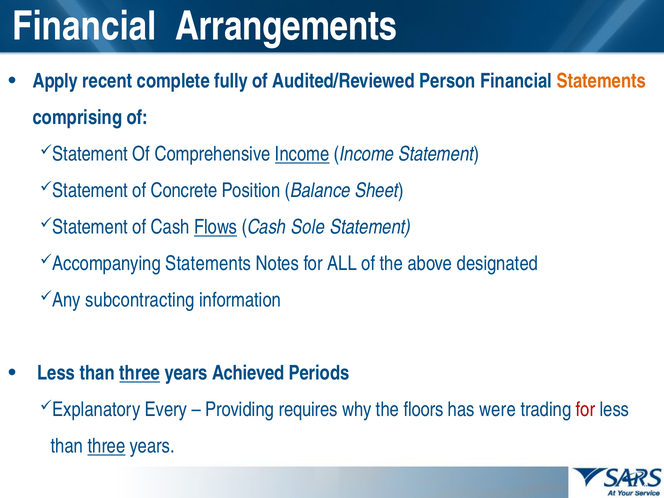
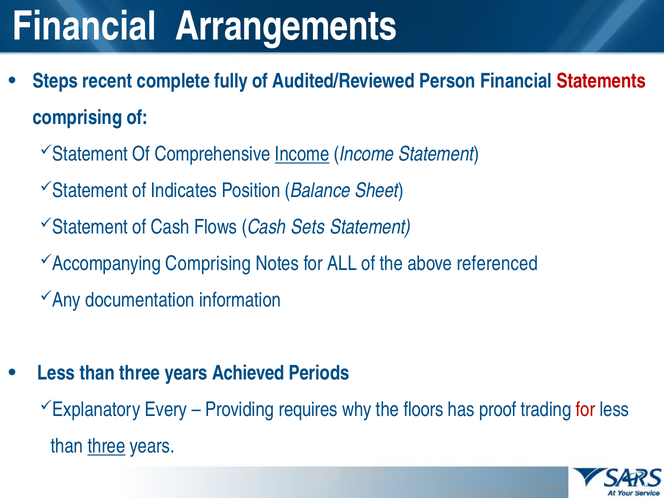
Apply: Apply -> Steps (55, 81)
Statements colour: orange -> red (601, 81)
Concrete: Concrete -> Indicates (184, 191)
Flows underline: present -> none (216, 227)
Sole: Sole -> Sets (308, 227)
Statements: Statements -> Comprising (208, 264)
designated: designated -> referenced (497, 264)
subcontracting: subcontracting -> documentation (140, 300)
three underline: present -> none (140, 373)
were: were -> proof (498, 410)
